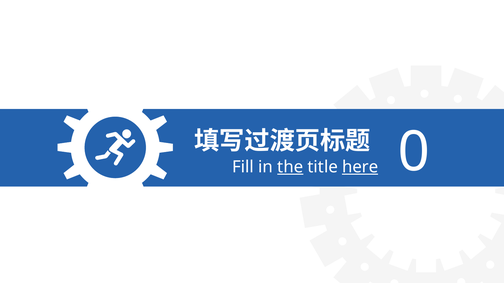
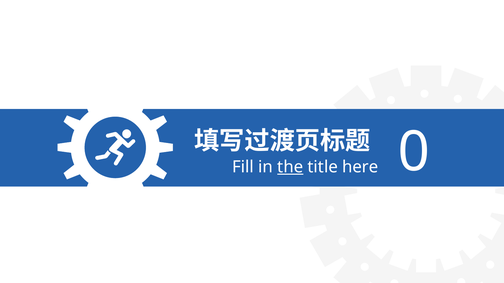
here underline: present -> none (360, 167)
